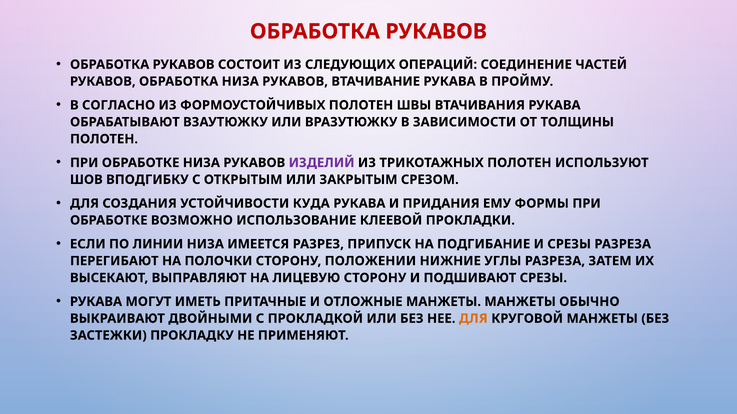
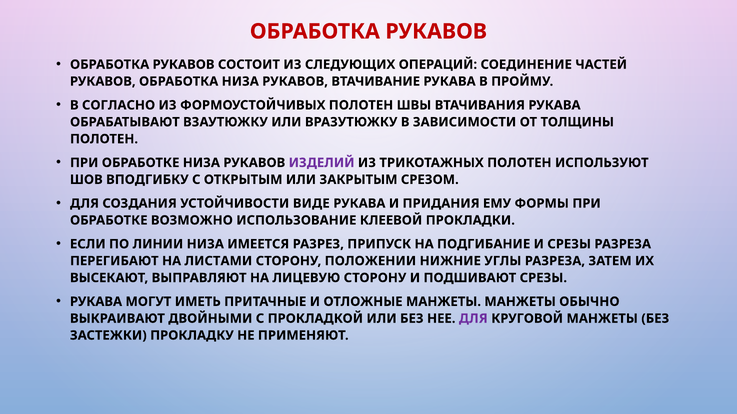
КУДА: КУДА -> ВИДЕ (311, 204)
ПОЛОЧКИ: ПОЛОЧКИ -> ЛИСТАМИ (218, 261)
ДЛЯ colour: orange -> purple (473, 319)
